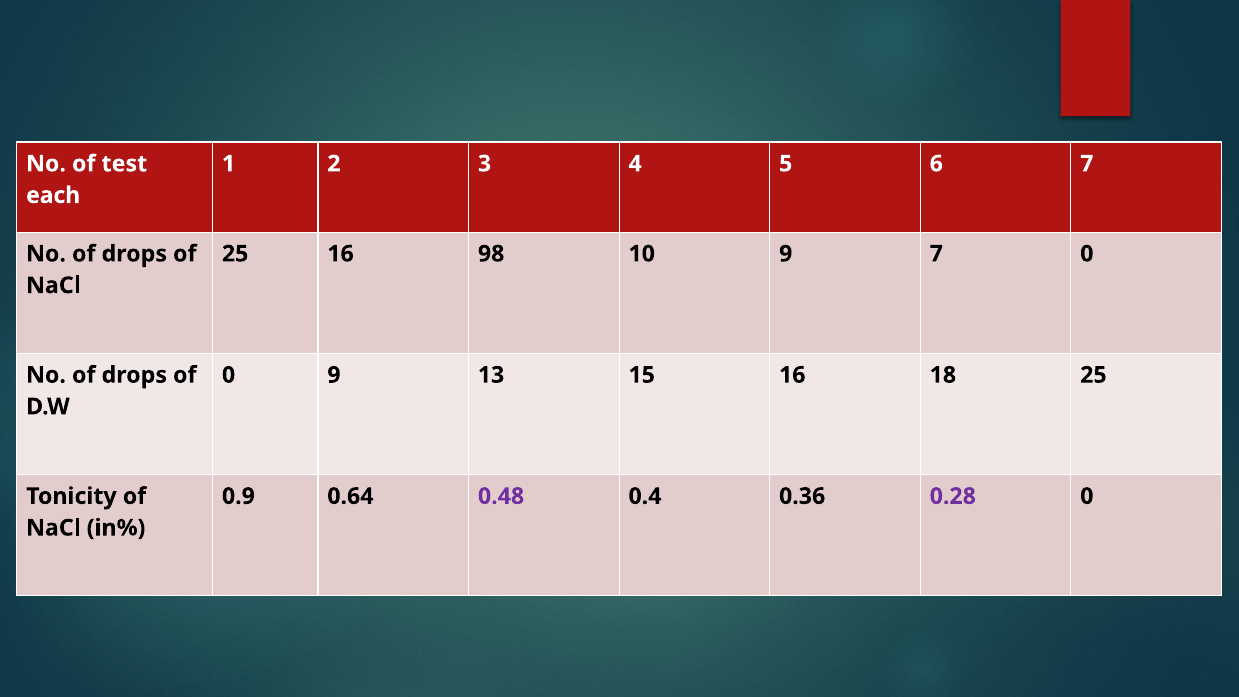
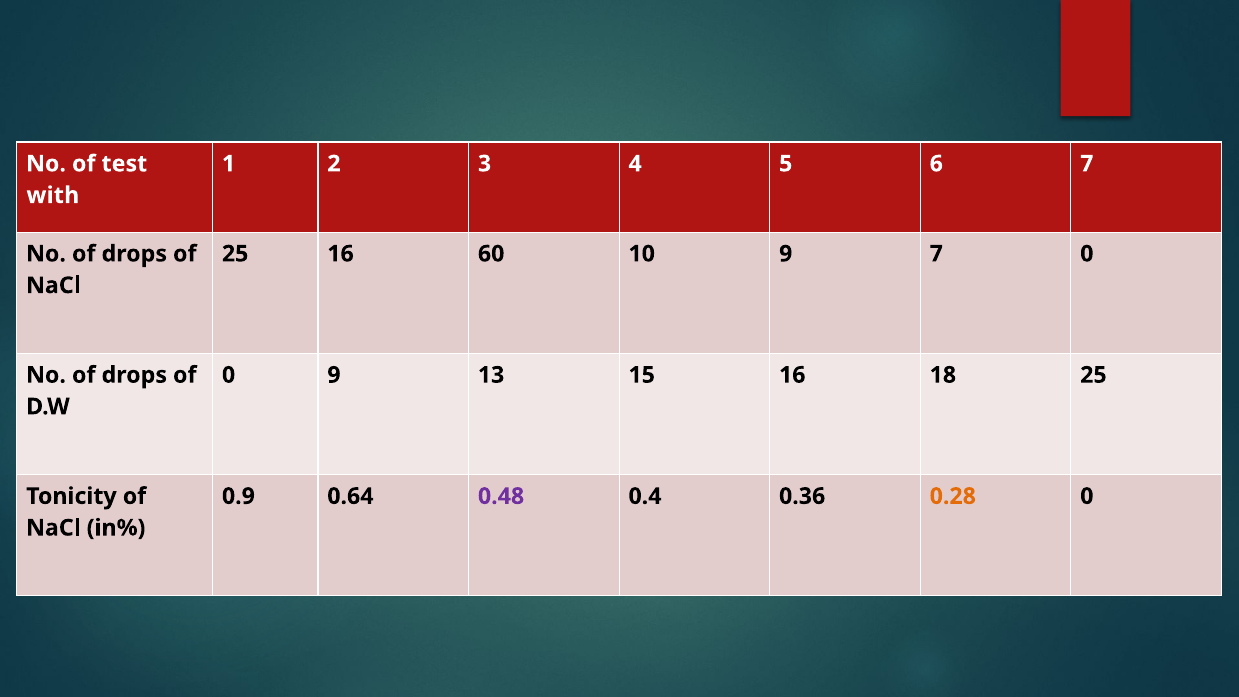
each: each -> with (53, 195)
98: 98 -> 60 (491, 254)
0.28 colour: purple -> orange (953, 496)
